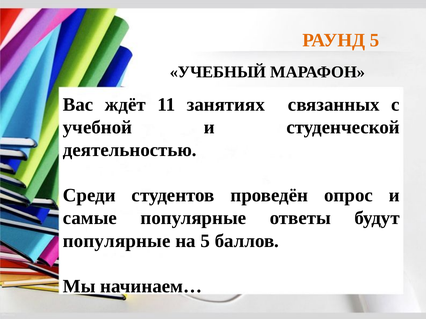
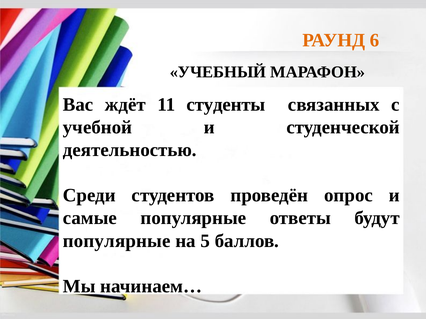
РАУНД 5: 5 -> 6 (375, 40)
занятиях: занятиях -> студенты (226, 105)
